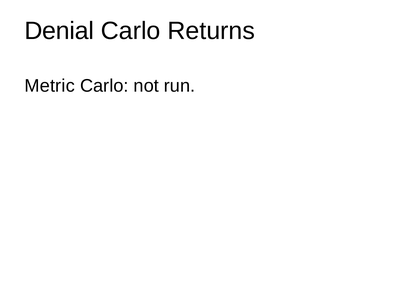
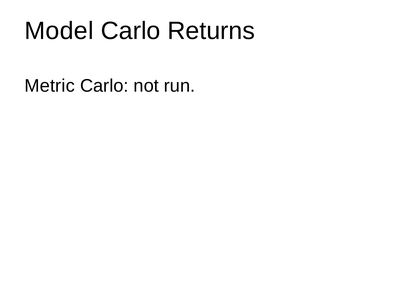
Denial: Denial -> Model (59, 31)
